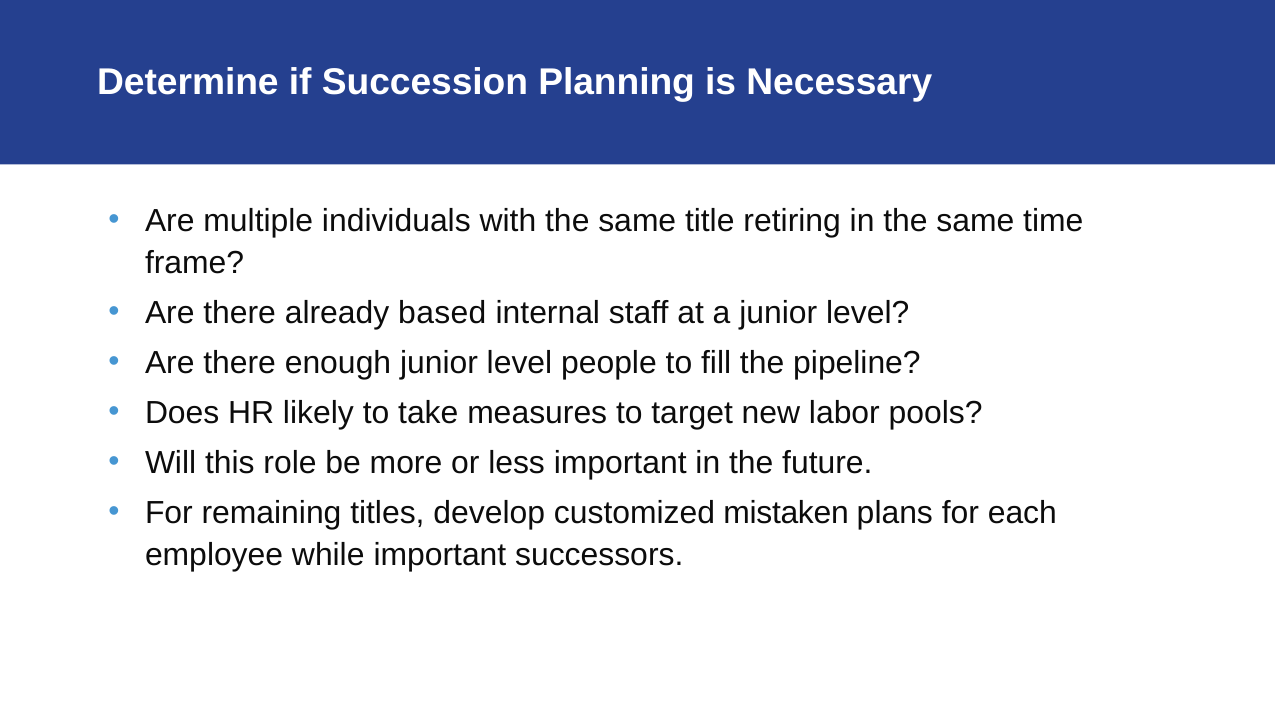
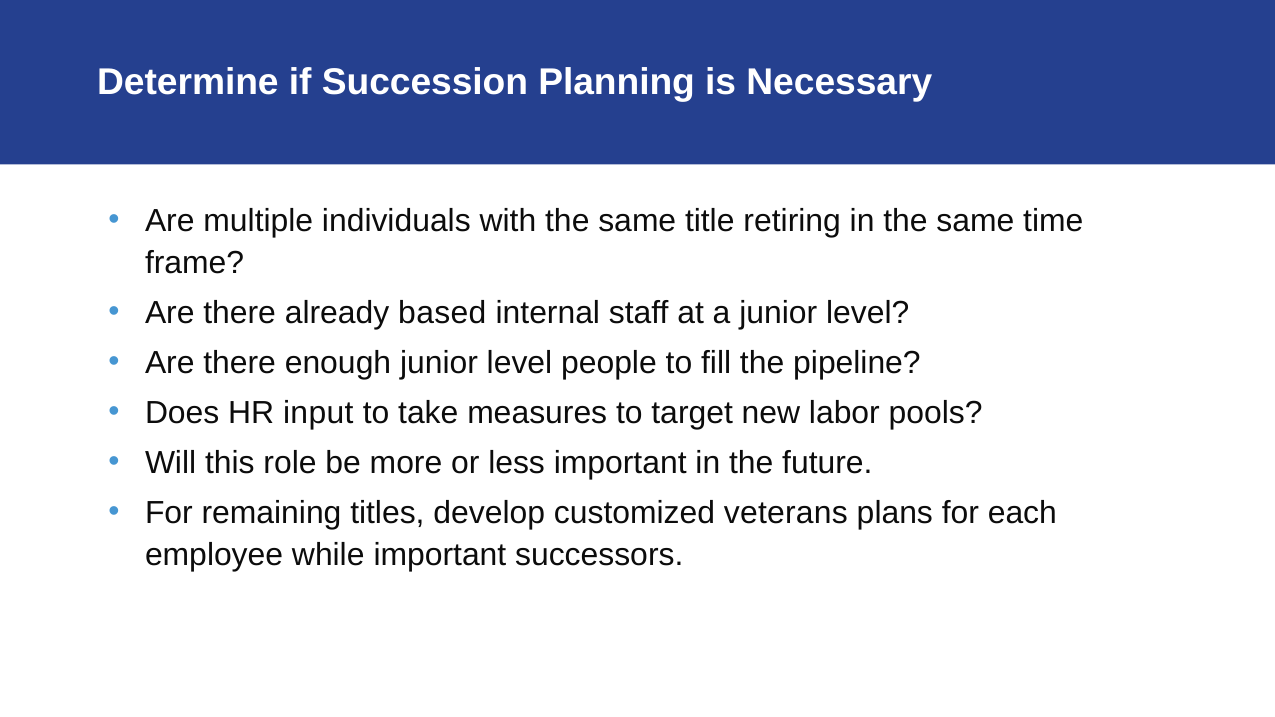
likely: likely -> input (318, 413)
mistaken: mistaken -> veterans (786, 513)
